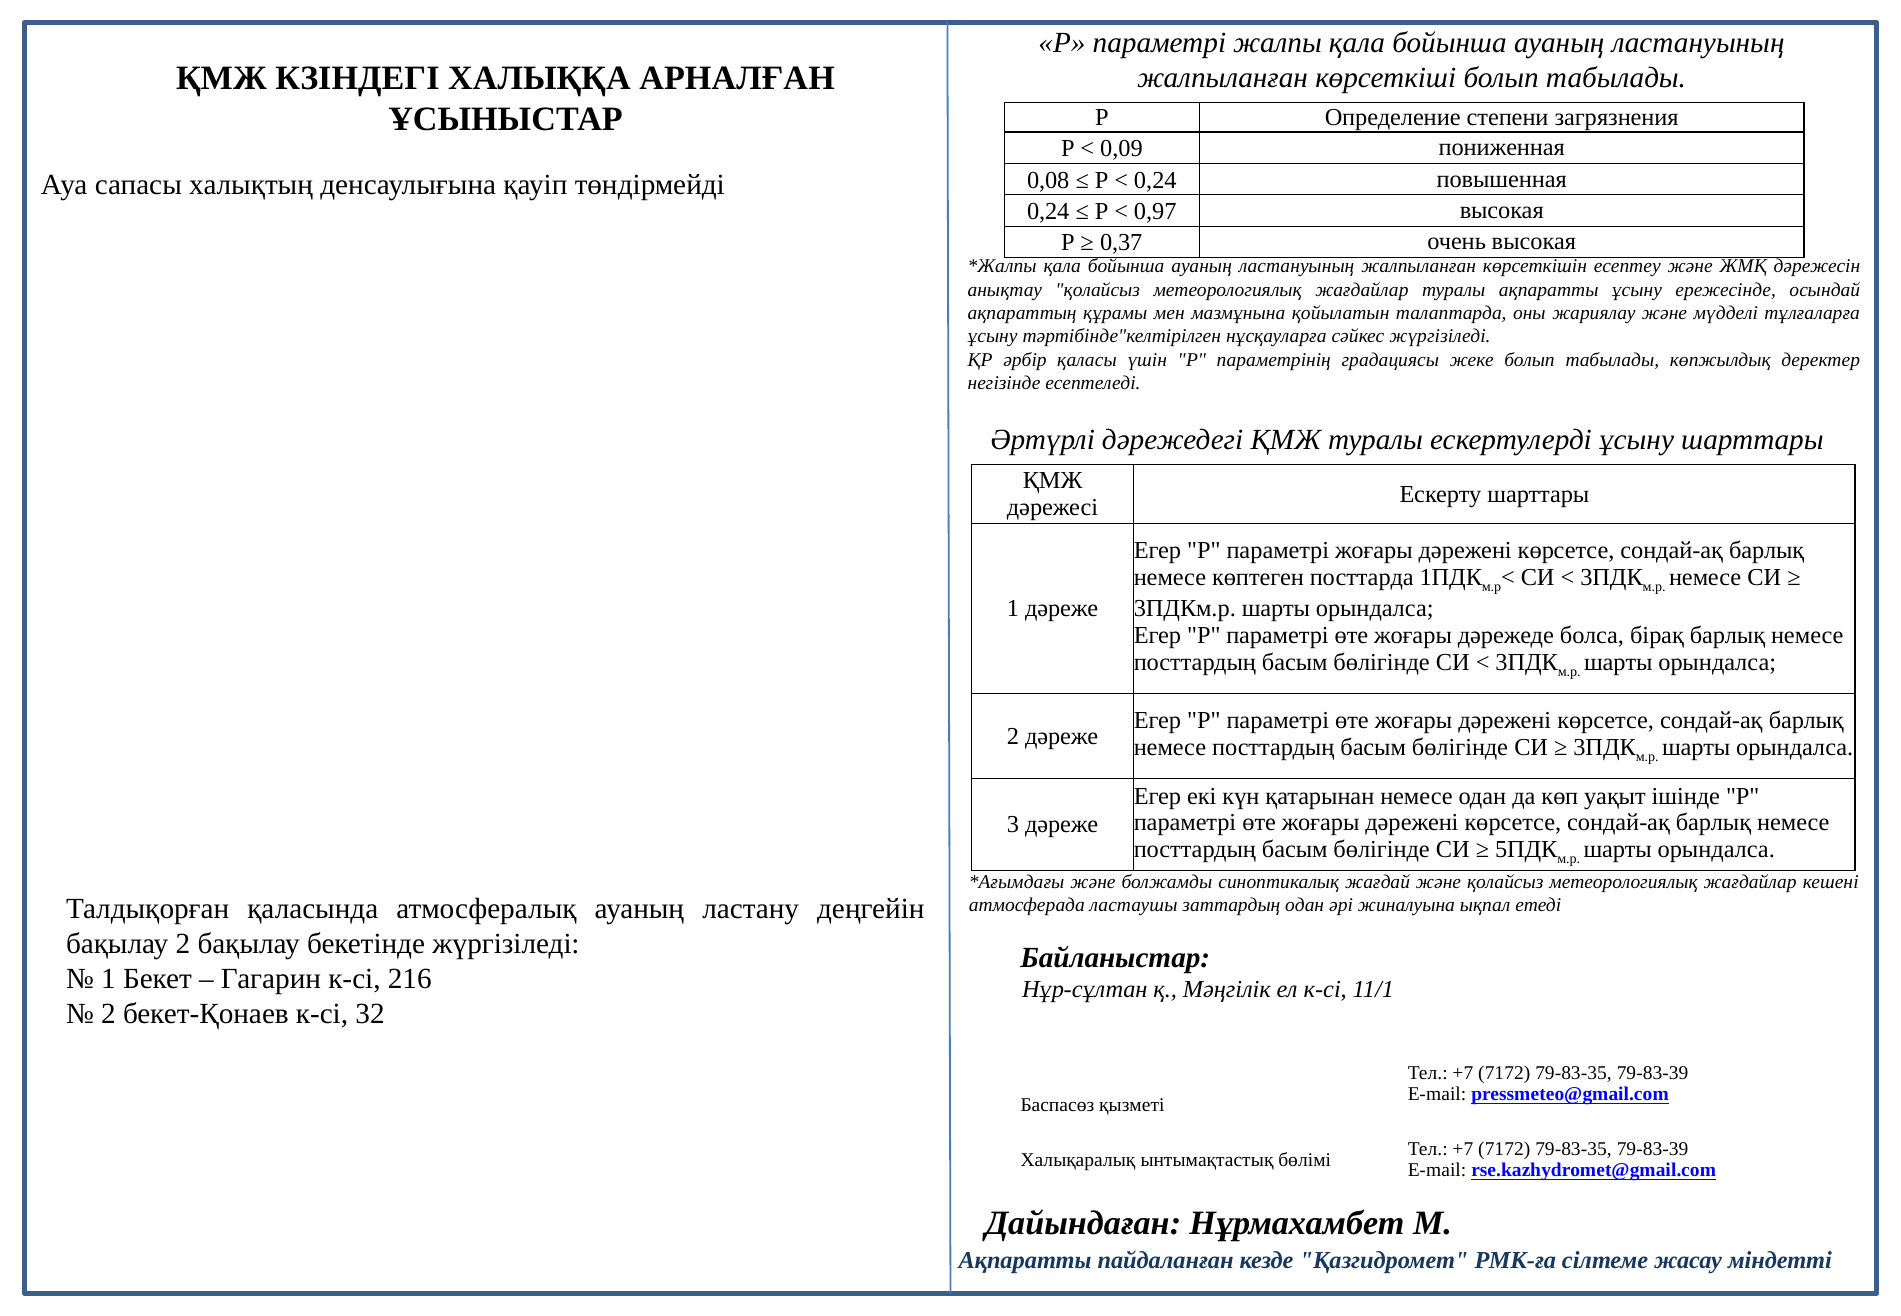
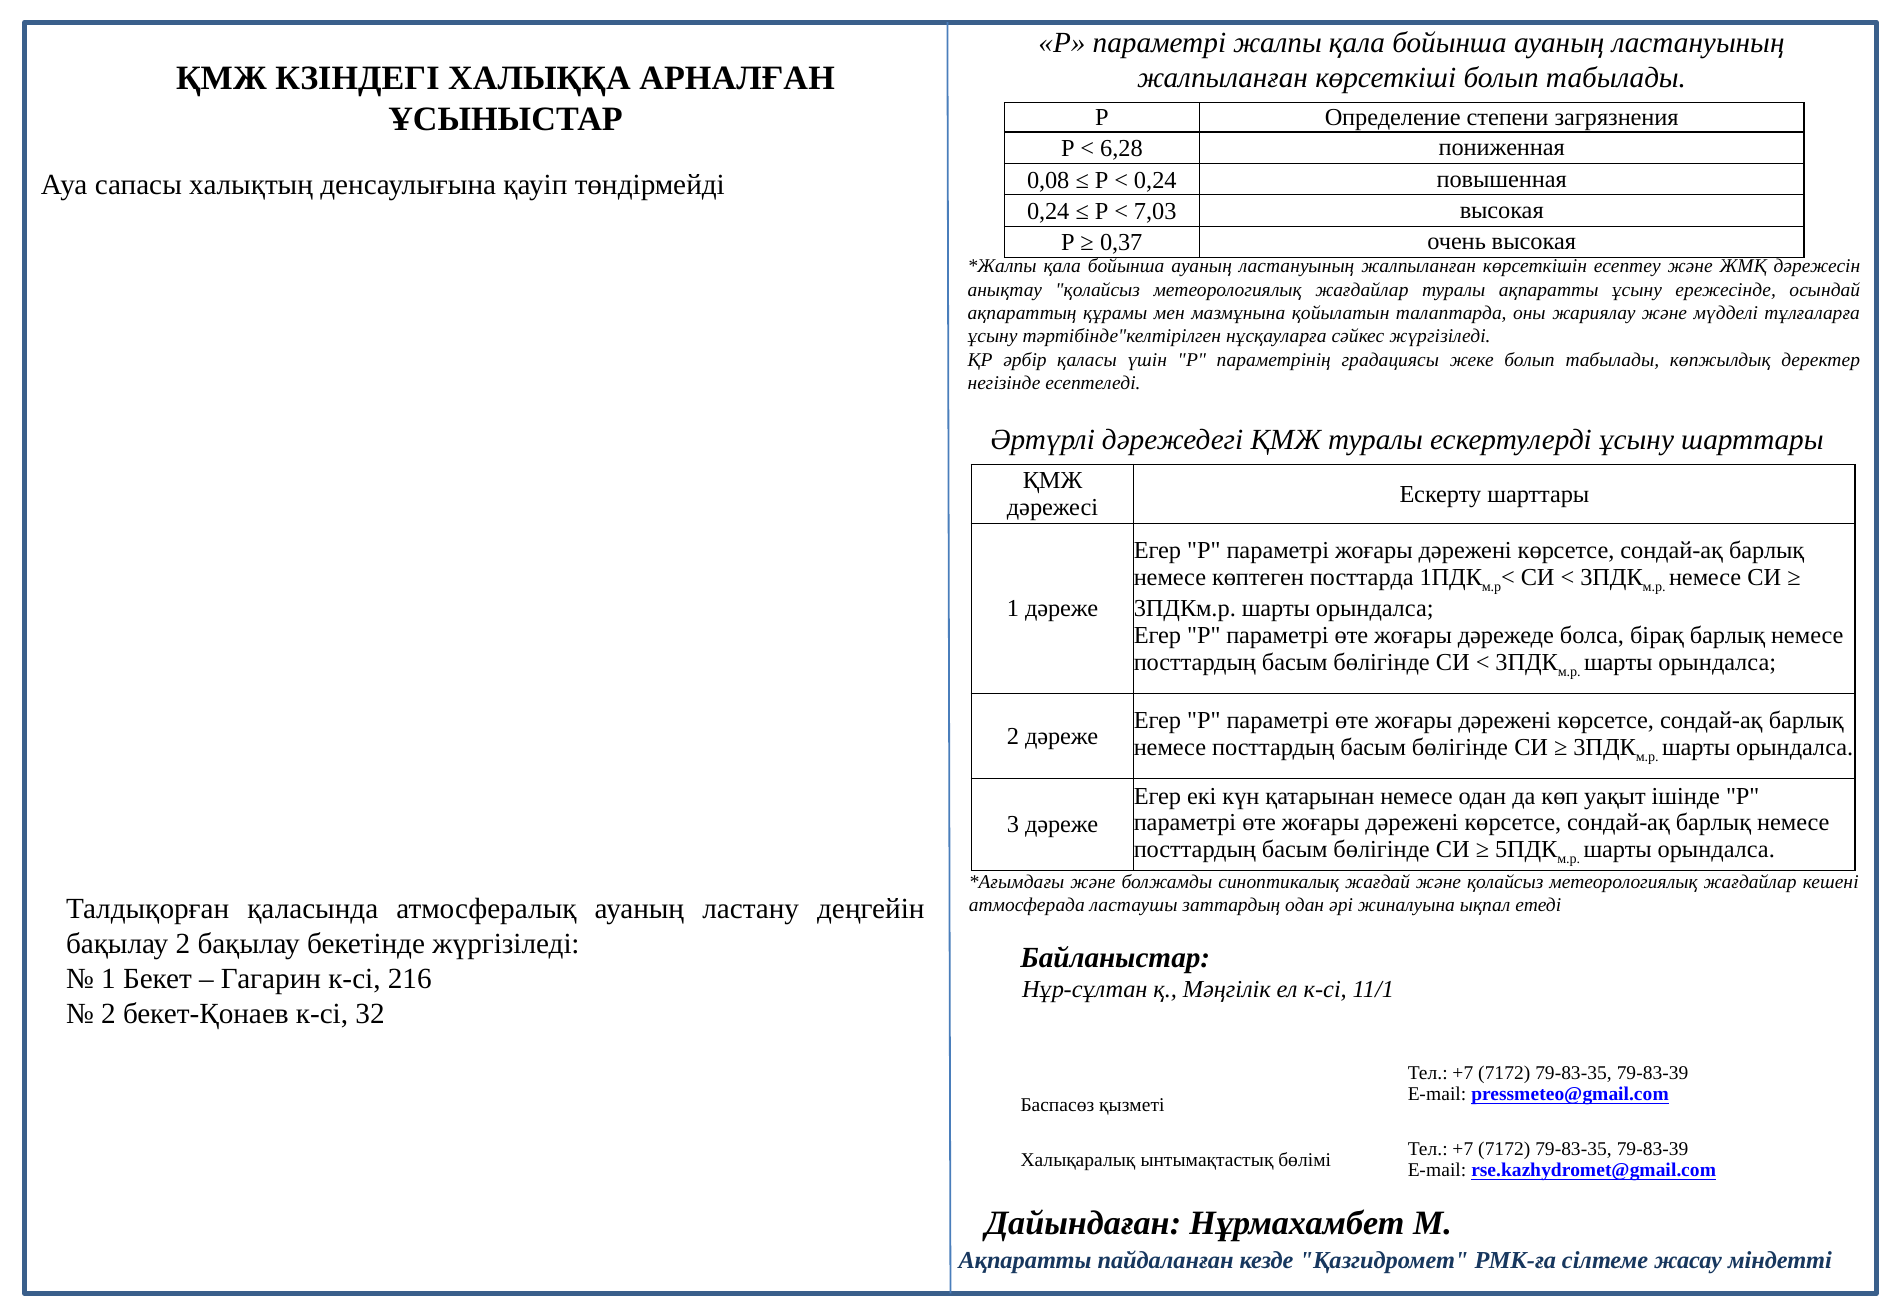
0,09: 0,09 -> 6,28 (1122, 149)
0,97: 0,97 -> 7,03 (1155, 212)
